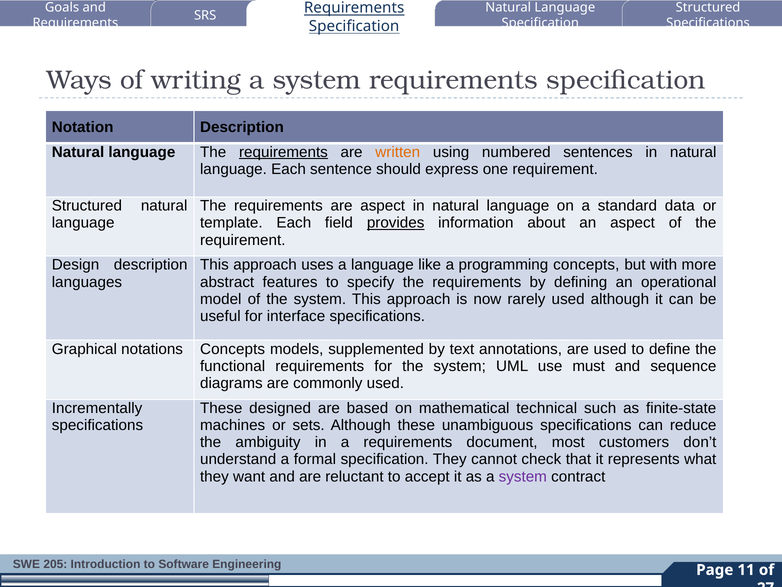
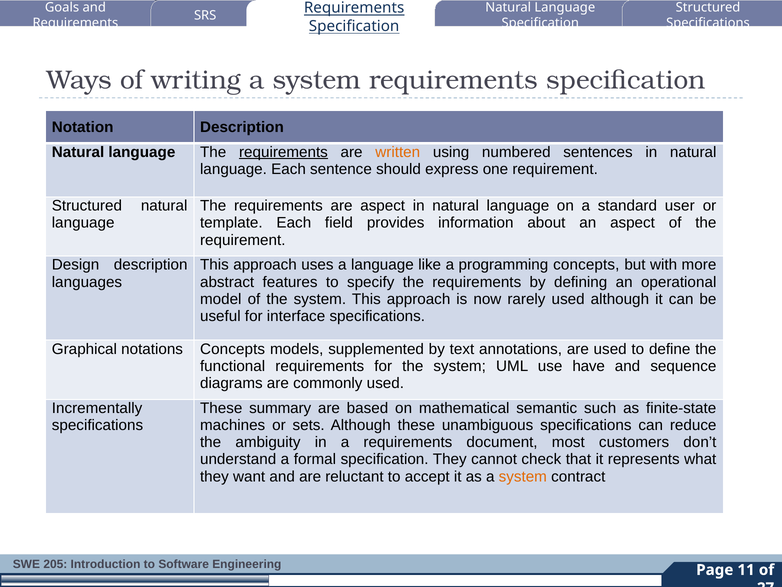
data: data -> user (680, 206)
provides underline: present -> none (396, 223)
must: must -> have (589, 366)
designed: designed -> summary (280, 408)
technical: technical -> semantic (547, 408)
system colour: purple -> orange (523, 476)
